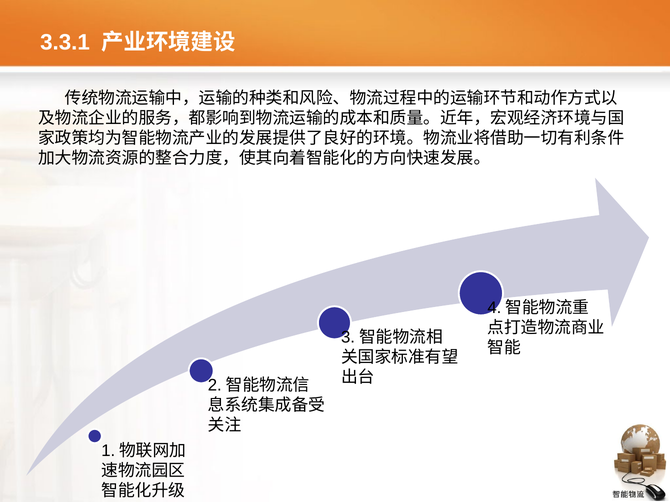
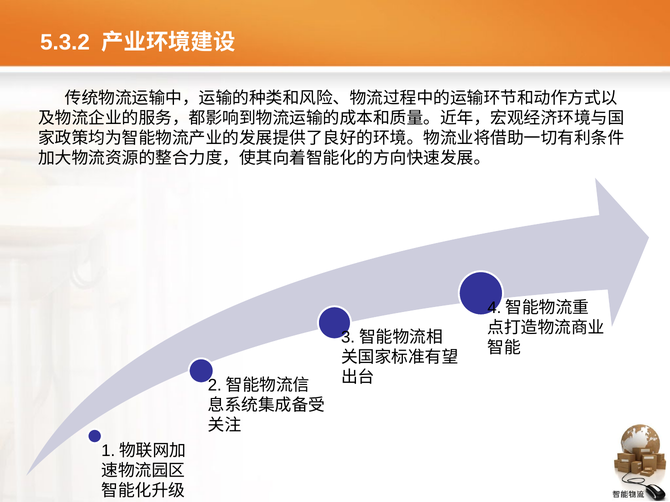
3.3.1: 3.3.1 -> 5.3.2 (65, 42)
